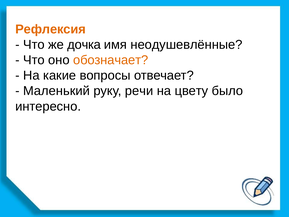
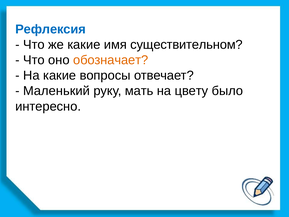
Рефлексия colour: orange -> blue (51, 29)
же дочка: дочка -> какие (84, 45)
неодушевлённые: неодушевлённые -> существительном (187, 45)
речи: речи -> мать (139, 91)
